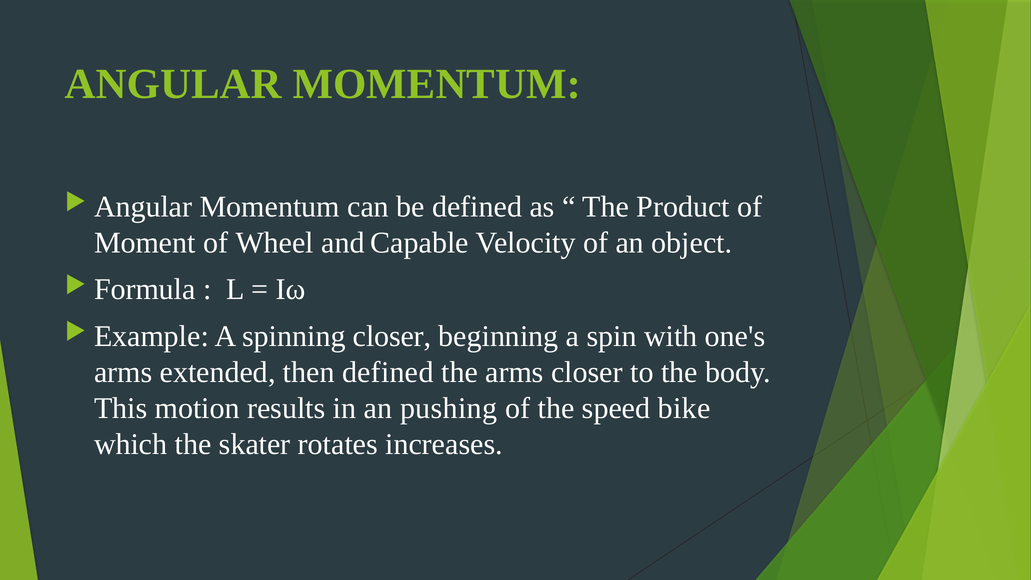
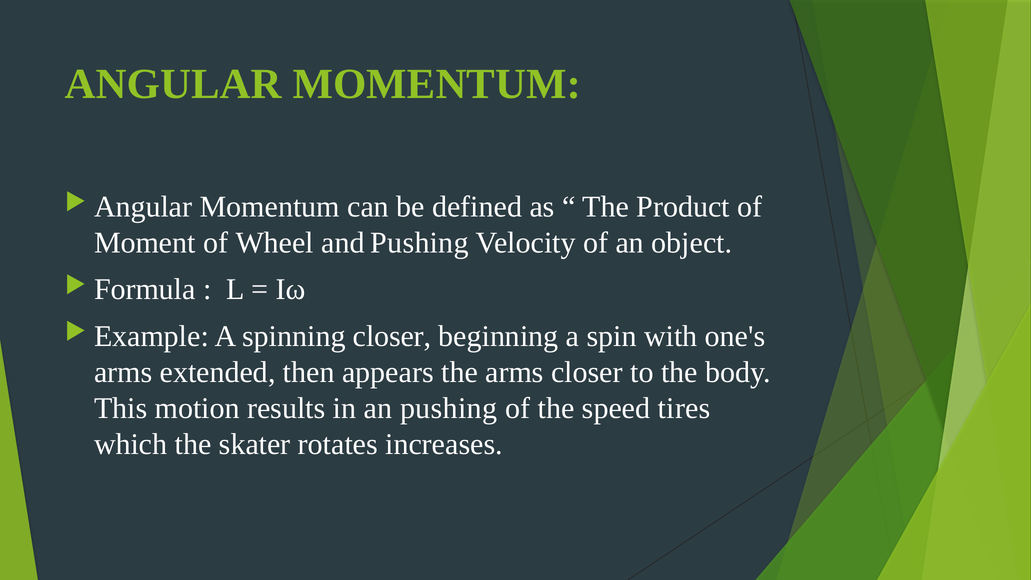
and Capable: Capable -> Pushing (420, 243)
then defined: defined -> appears (388, 372)
bike: bike -> tires (684, 408)
